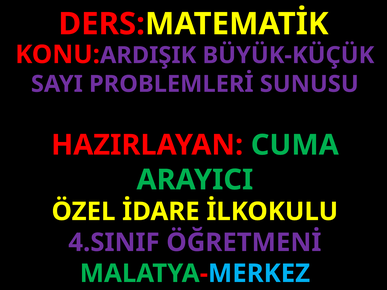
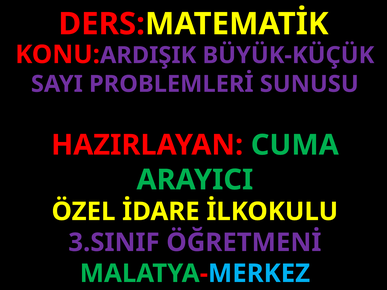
4.SINIF: 4.SINIF -> 3.SINIF (114, 243)
